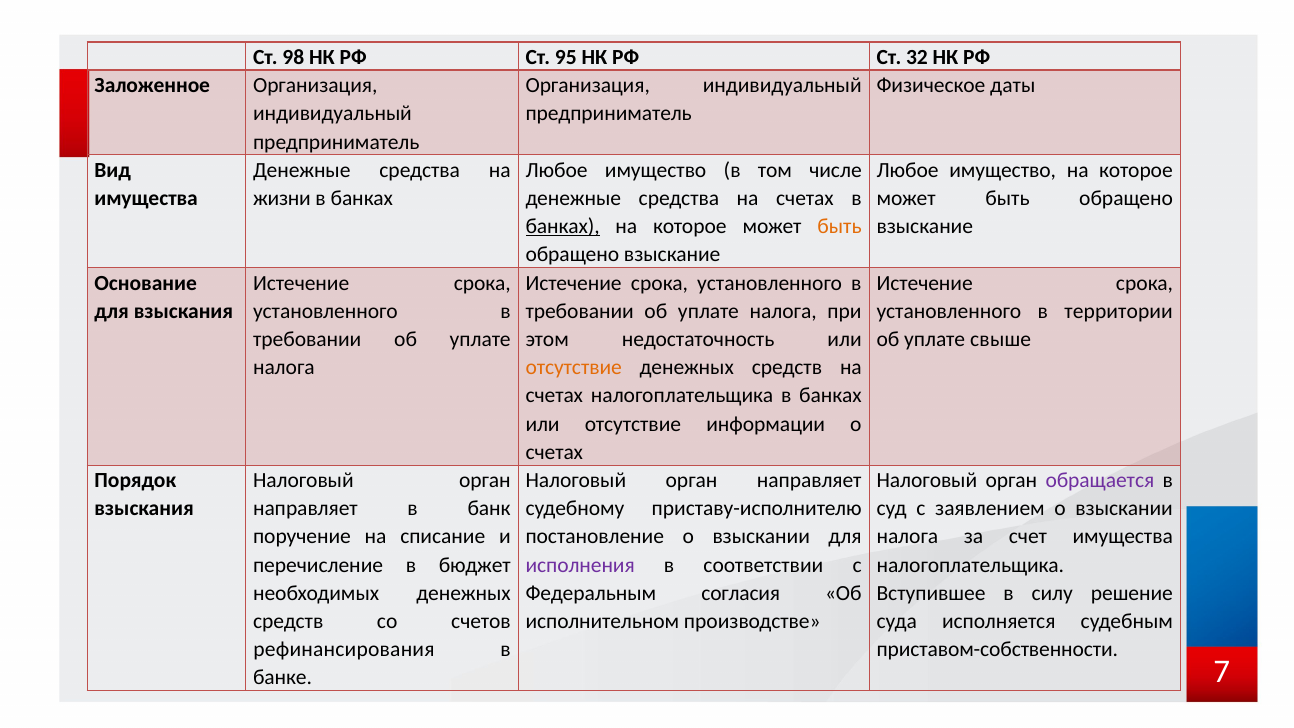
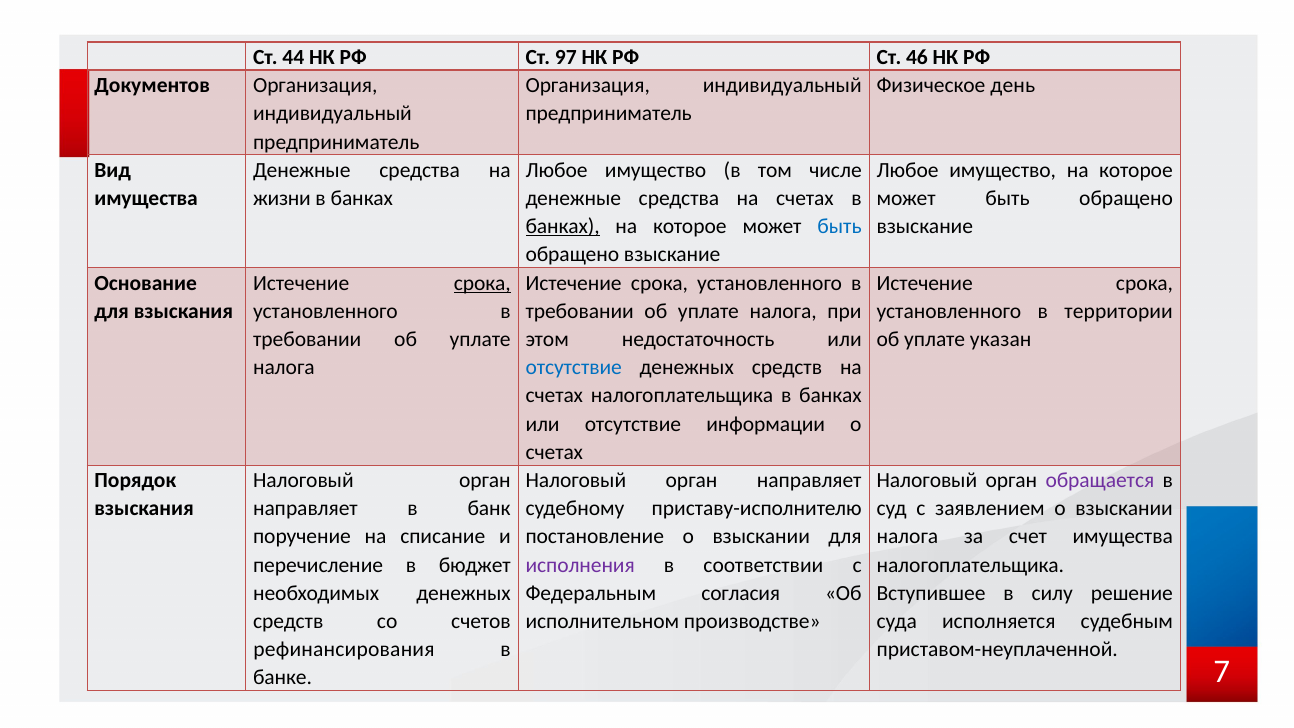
98: 98 -> 44 (293, 57)
95: 95 -> 97 (566, 57)
32: 32 -> 46 (917, 57)
Заложенное: Заложенное -> Документов (152, 85)
даты: даты -> день (1013, 85)
быть colour: orange -> blue (840, 226)
срока underline: none -> present (482, 283)
свыше: свыше -> указан (1001, 339)
отсутствие colour: orange -> blue (574, 368)
приставом-собственности: приставом-собственности -> приставом-неуплаченной (997, 650)
